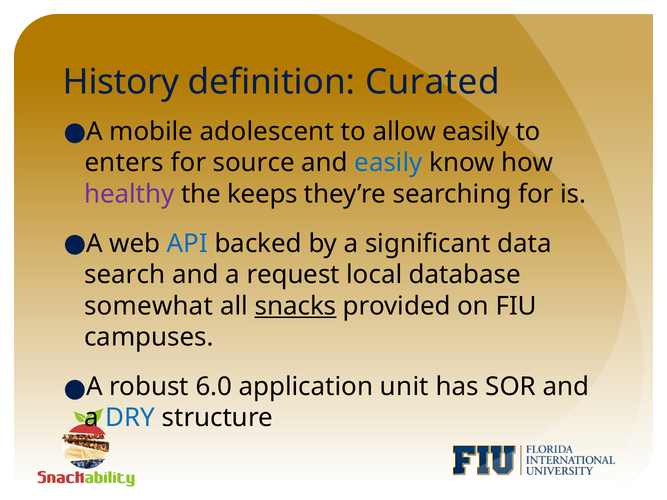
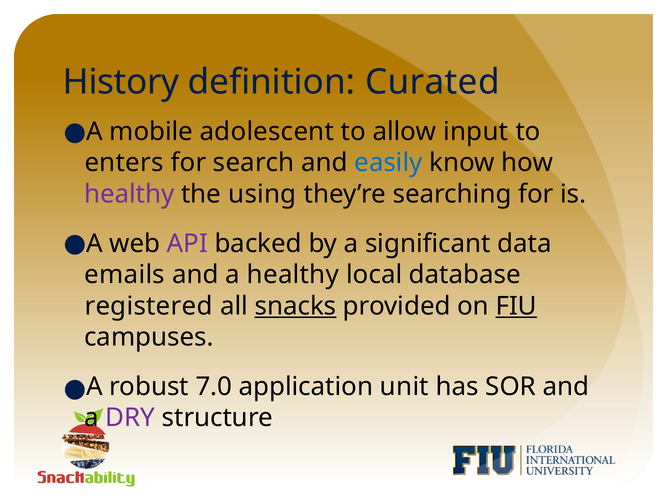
allow easily: easily -> input (476, 132)
source: source -> search (254, 163)
keeps: keeps -> using (262, 194)
API colour: blue -> purple (187, 244)
search: search -> emails (125, 275)
a request: request -> healthy (293, 275)
somewhat: somewhat -> registered (149, 306)
FIU underline: none -> present (516, 306)
6.0: 6.0 -> 7.0 (214, 387)
DRY colour: blue -> purple (130, 418)
